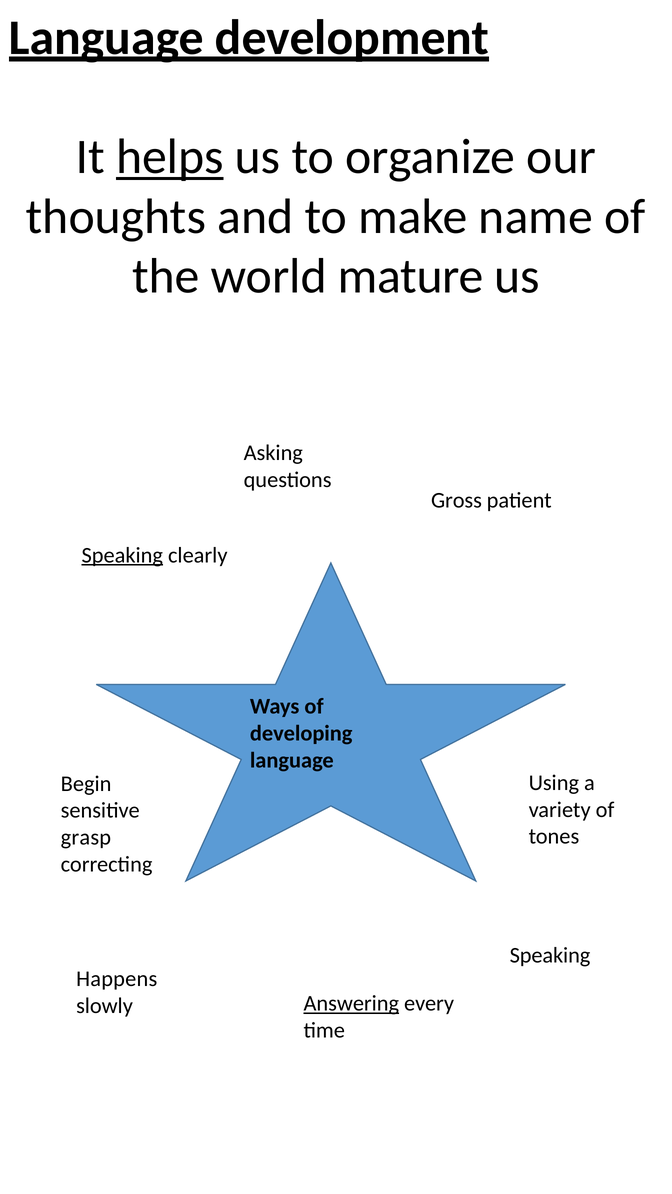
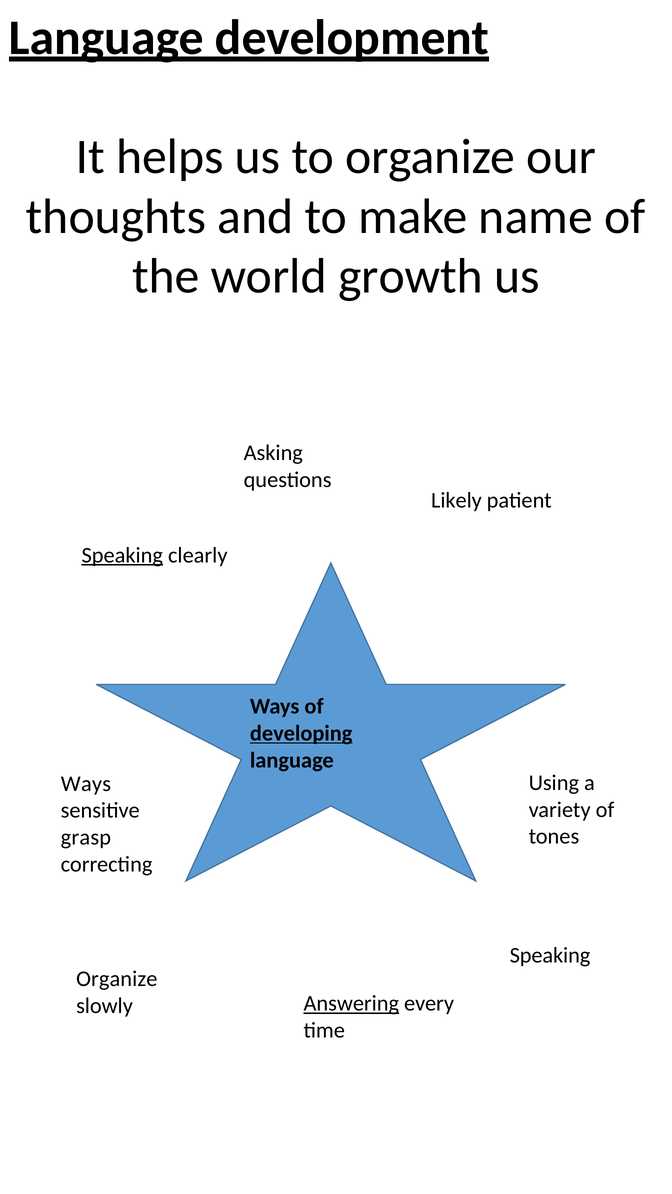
helps underline: present -> none (170, 157)
mature: mature -> growth (411, 277)
Gross: Gross -> Likely (456, 501)
developing underline: none -> present (301, 734)
Begin: Begin -> Ways (86, 784)
Happens: Happens -> Organize (117, 980)
